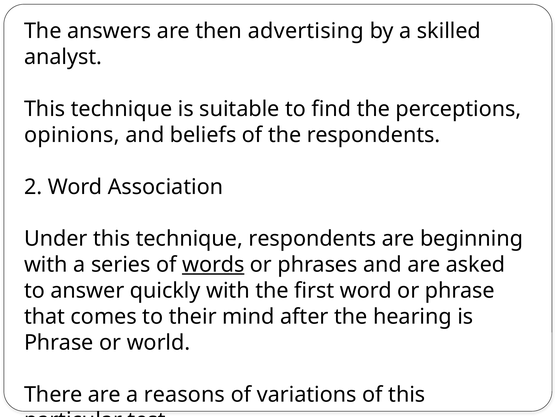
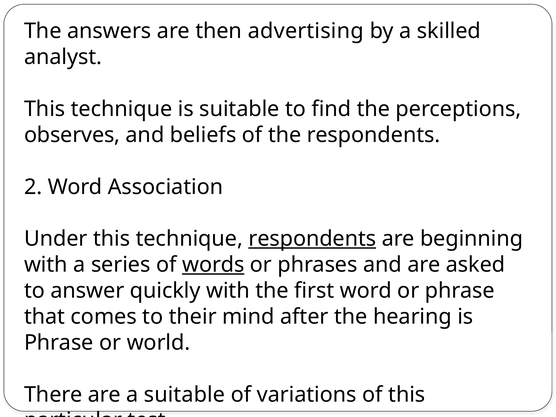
opinions: opinions -> observes (72, 135)
respondents underline: none -> present (312, 239)
a reasons: reasons -> suitable (184, 395)
